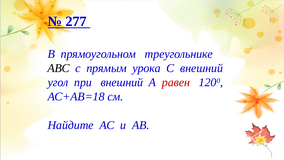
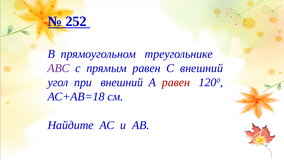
277: 277 -> 252 (76, 21)
АВС colour: black -> purple (59, 68)
прямым урока: урока -> равен (147, 68)
